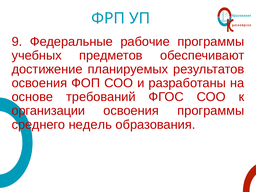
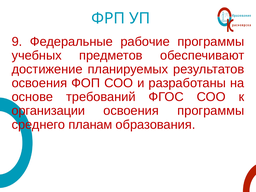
недель: недель -> планам (90, 125)
